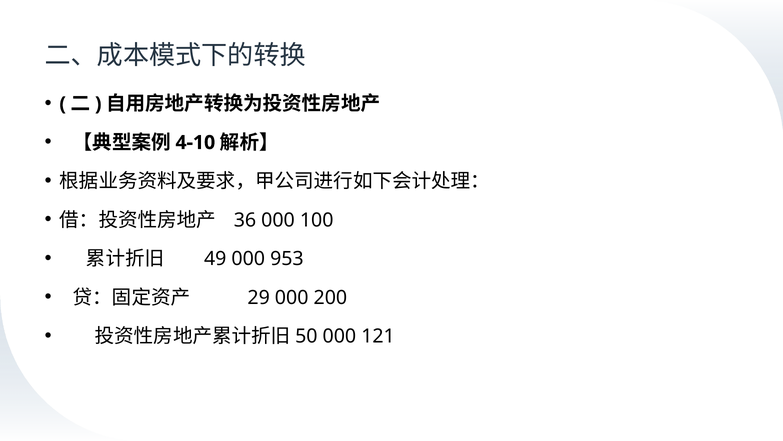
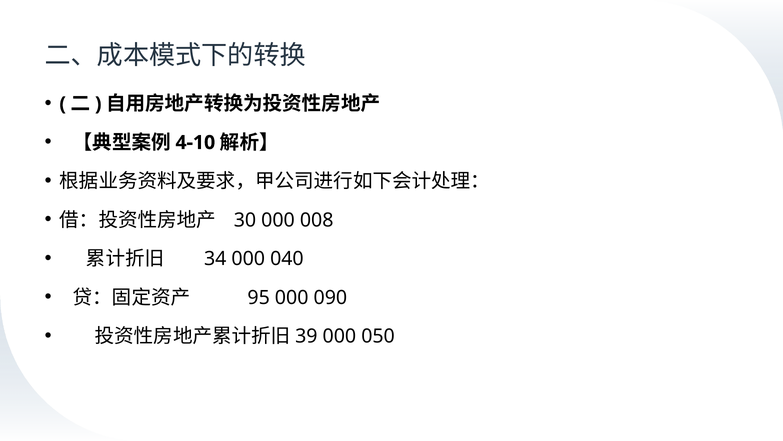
36: 36 -> 30 (245, 220)
100: 100 -> 008 (317, 220)
49: 49 -> 34 (215, 258)
953: 953 -> 040 (287, 258)
29: 29 -> 95 (259, 297)
200: 200 -> 090 (330, 297)
50: 50 -> 39 (306, 336)
121: 121 -> 050 (378, 336)
